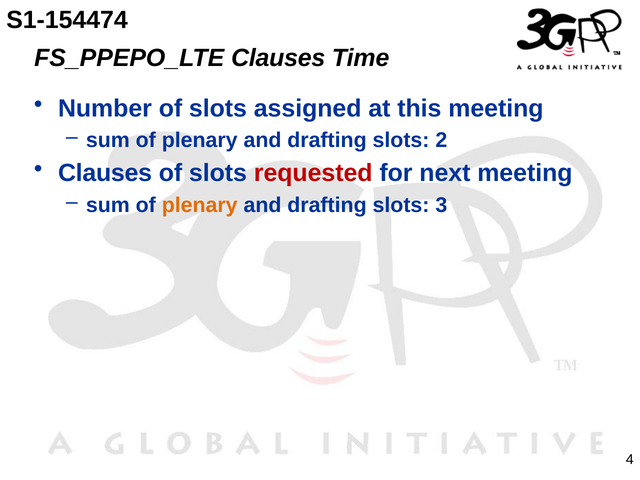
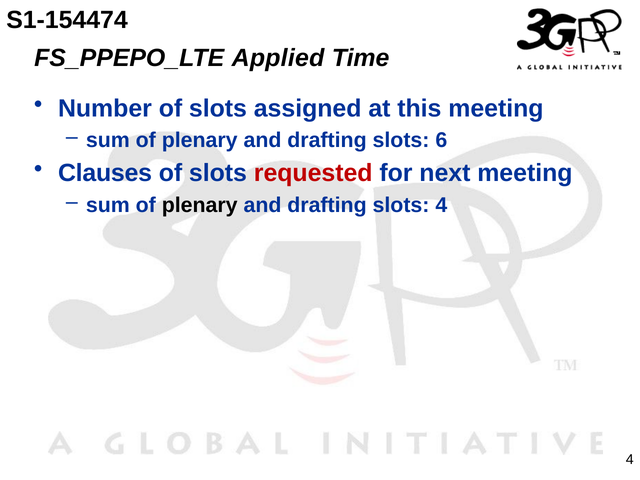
FS_PPEPO_LTE Clauses: Clauses -> Applied (278, 58)
2: 2 -> 6 (441, 140)
plenary colour: orange -> black (200, 205)
slots 3: 3 -> 4 (441, 205)
